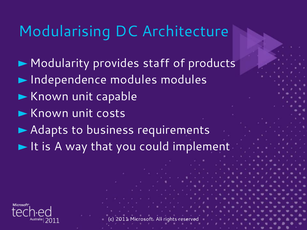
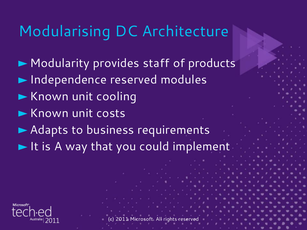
modules: modules -> reserved (134, 80)
capable: capable -> cooling (117, 97)
